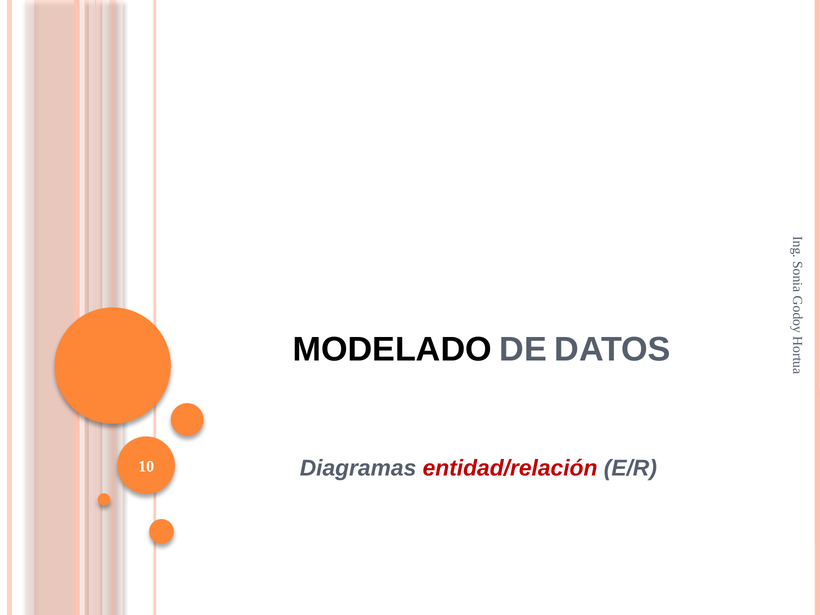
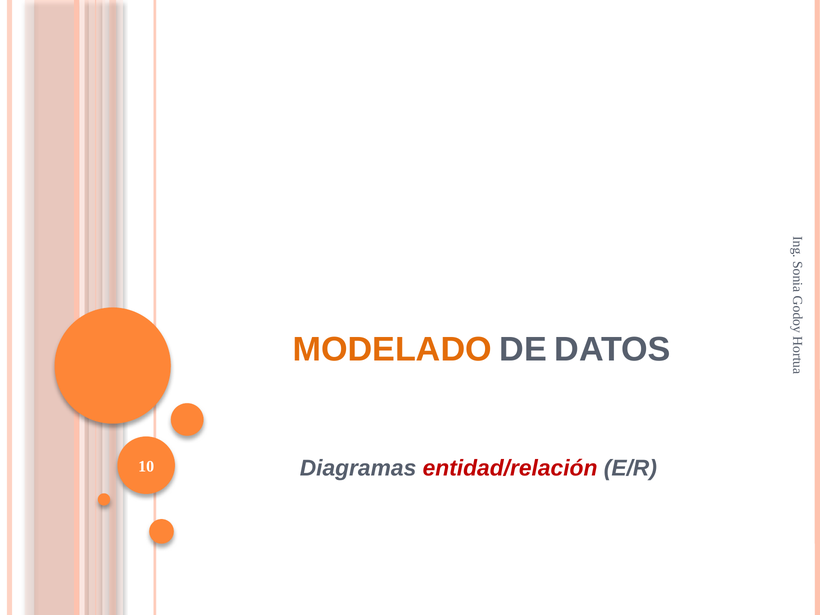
MODELADO colour: black -> orange (392, 349)
